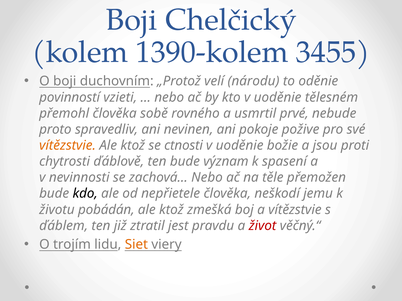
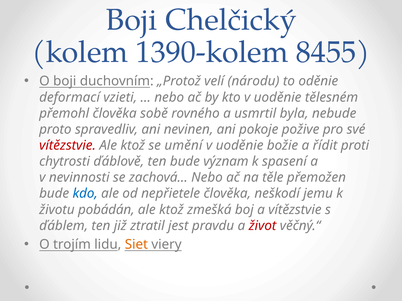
3455: 3455 -> 8455 (333, 52)
povinností: povinností -> deformací (70, 97)
prvé: prvé -> byla (294, 114)
vítězstvie colour: orange -> red (68, 146)
ctnosti: ctnosti -> umění (183, 146)
jsou: jsou -> řídit (325, 146)
kdo colour: black -> blue (85, 194)
